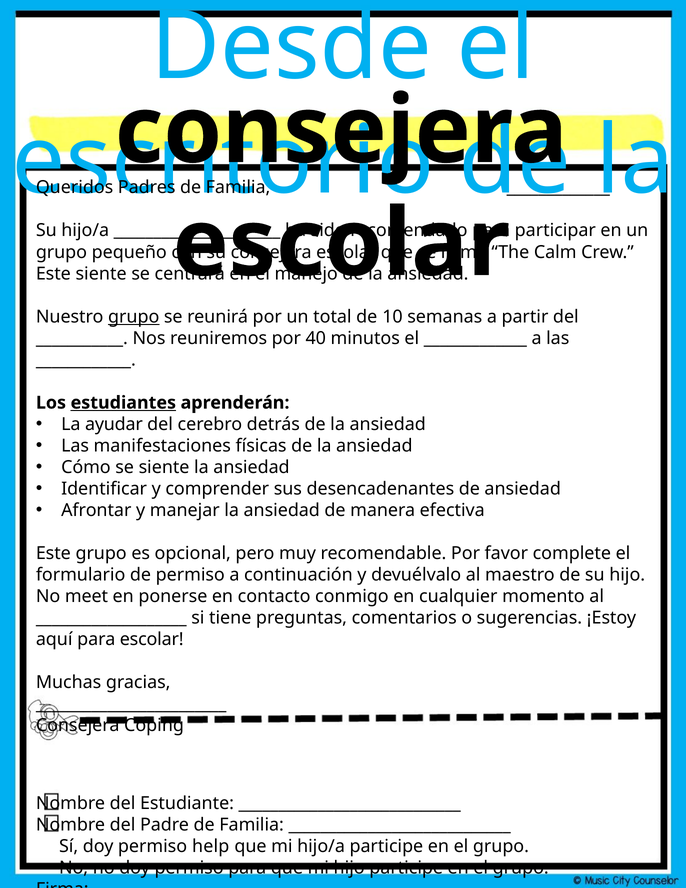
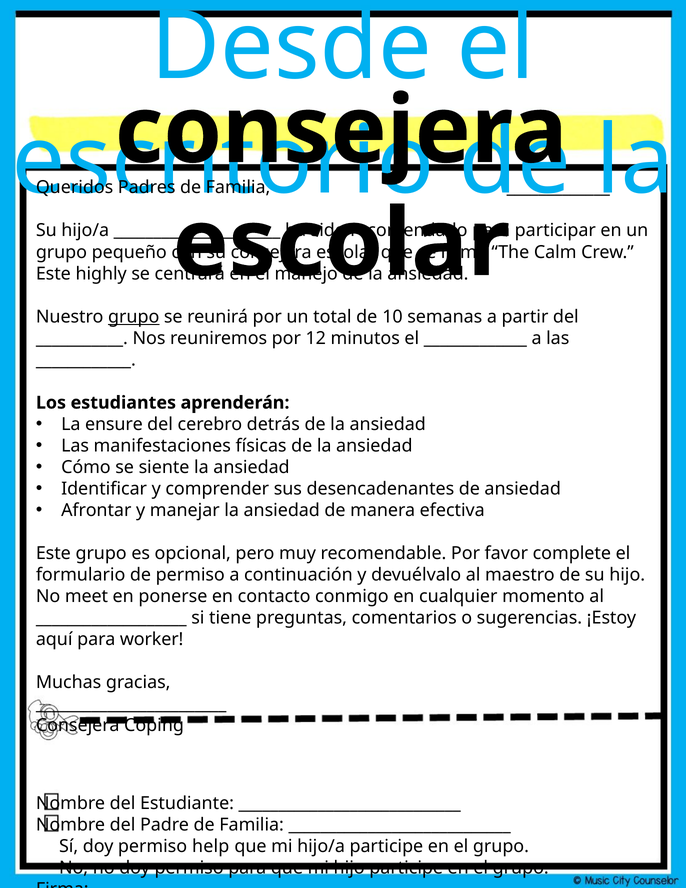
Este siente: siente -> highly (101, 274)
40: 40 -> 12 (316, 338)
estudiantes underline: present -> none (123, 403)
ayudar: ayudar -> ensure (114, 424)
para escolar: escolar -> worker (152, 639)
